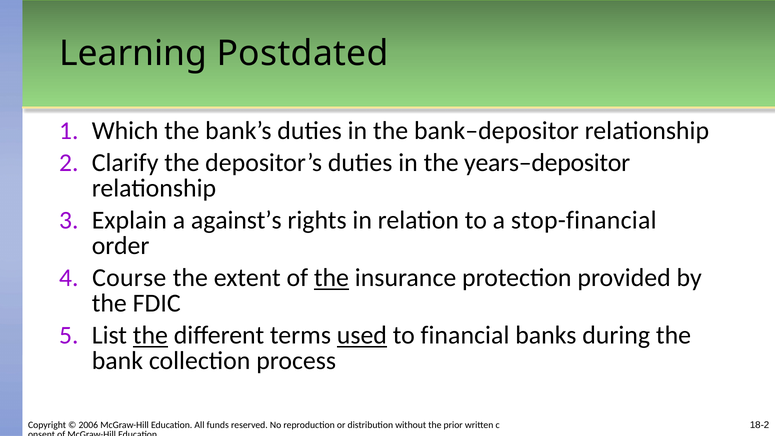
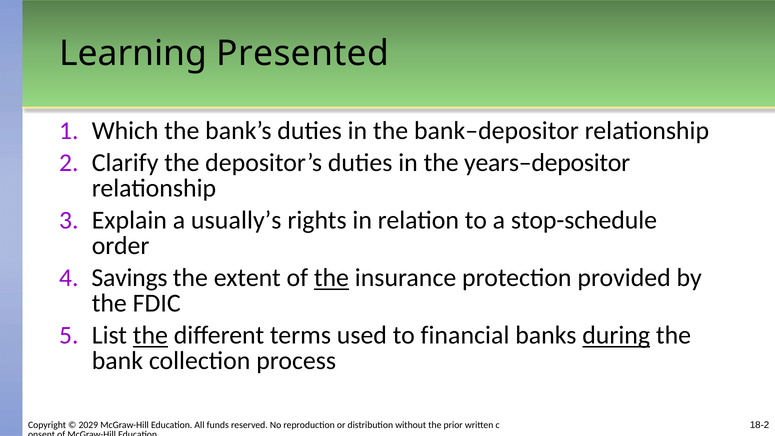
Postdated: Postdated -> Presented (303, 53)
against’s: against’s -> usually’s (236, 220)
stop-financial: stop-financial -> stop-schedule (584, 220)
Course: Course -> Savings (129, 278)
used underline: present -> none (362, 335)
during underline: none -> present (616, 335)
2006: 2006 -> 2029 (88, 425)
